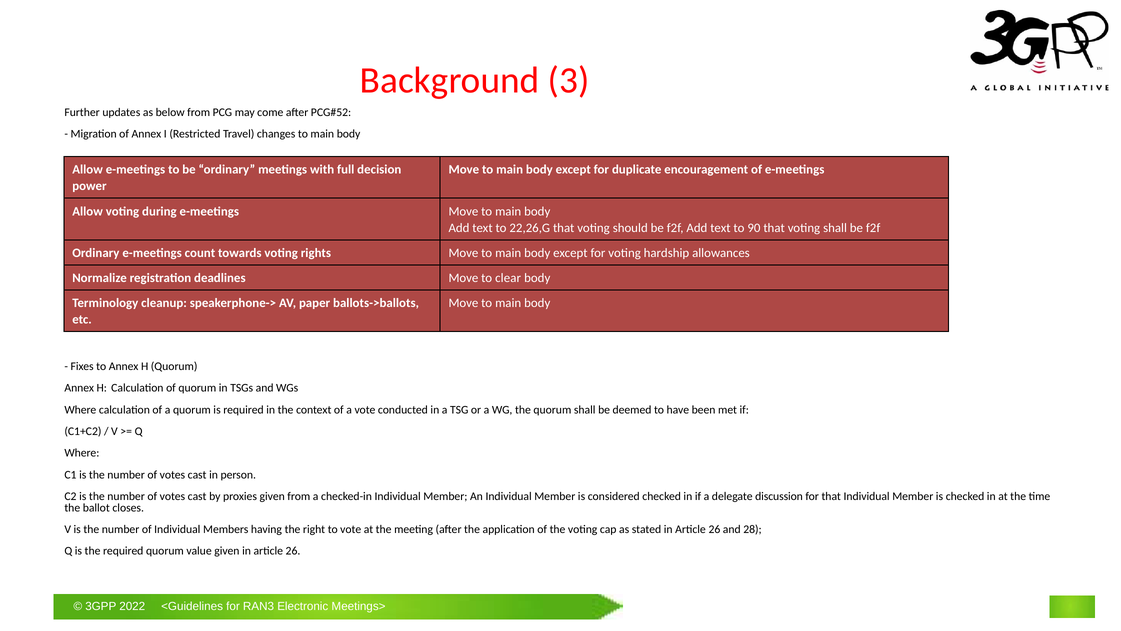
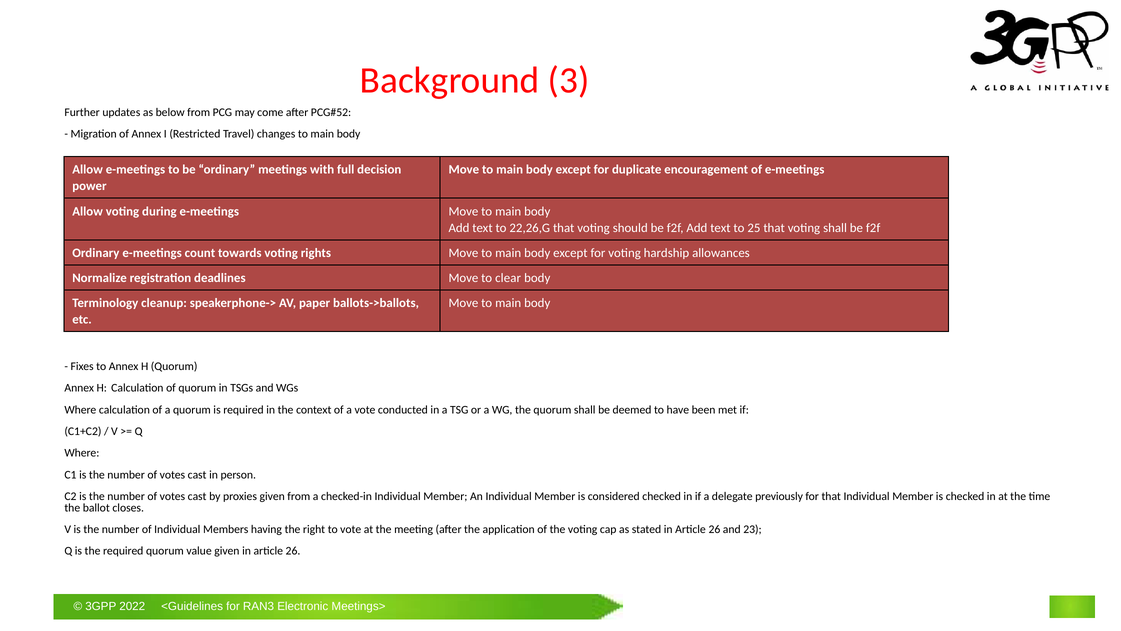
90: 90 -> 25 (754, 228)
discussion: discussion -> previously (779, 496)
28: 28 -> 23 (752, 529)
